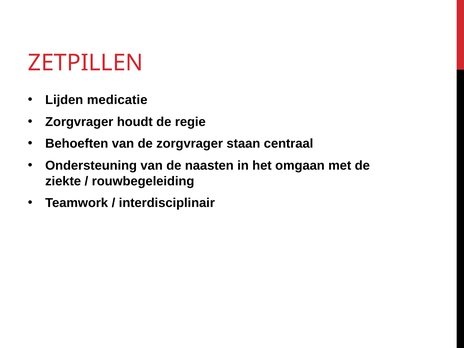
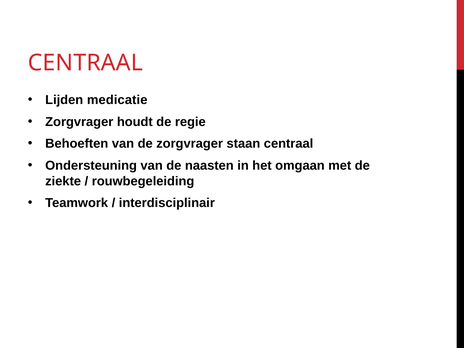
ZETPILLEN: ZETPILLEN -> CENTRAAL (85, 63)
